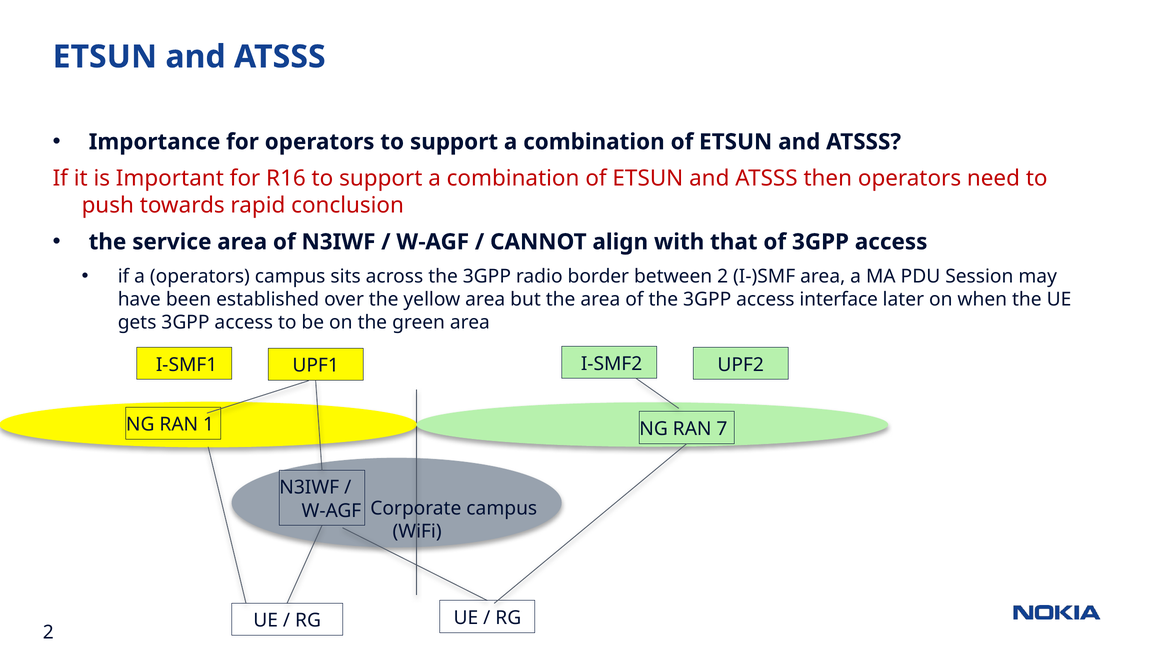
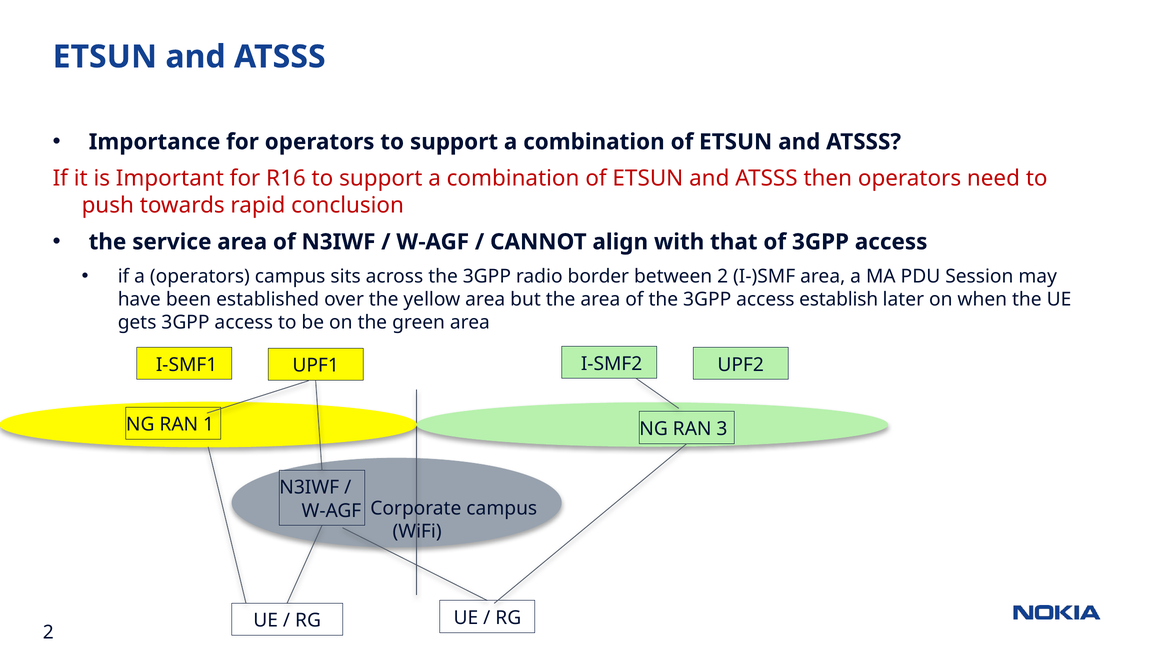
interface: interface -> establish (839, 300)
7: 7 -> 3 (722, 429)
